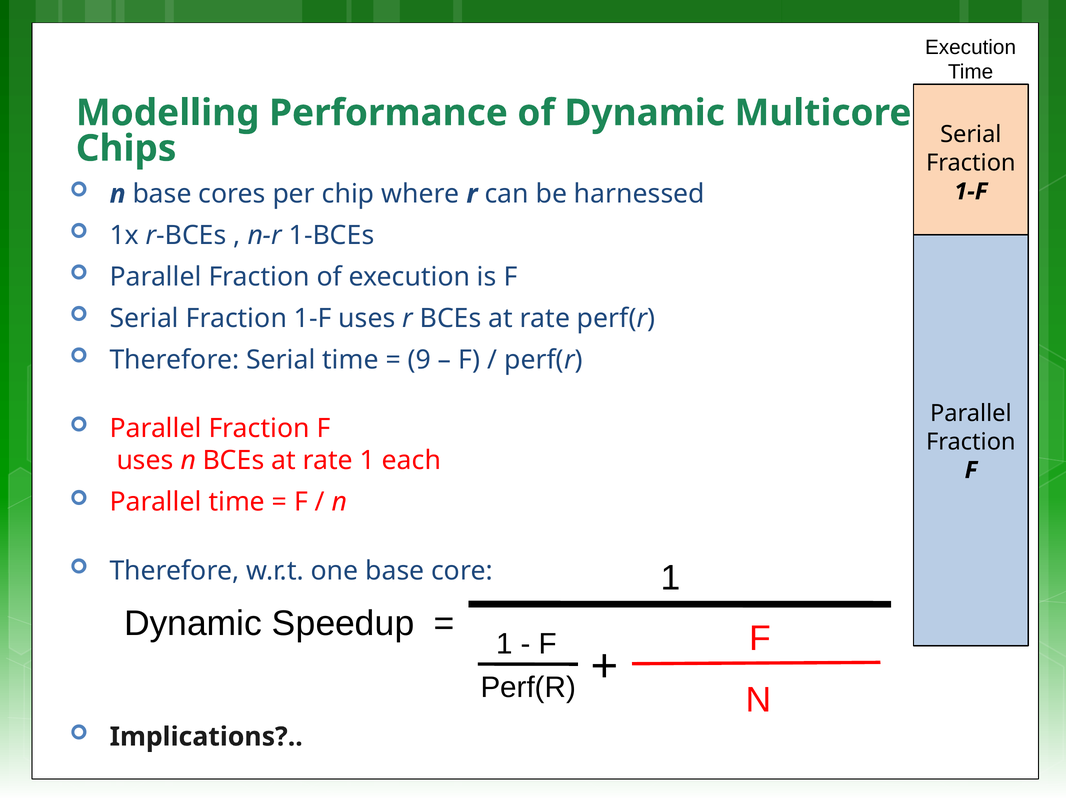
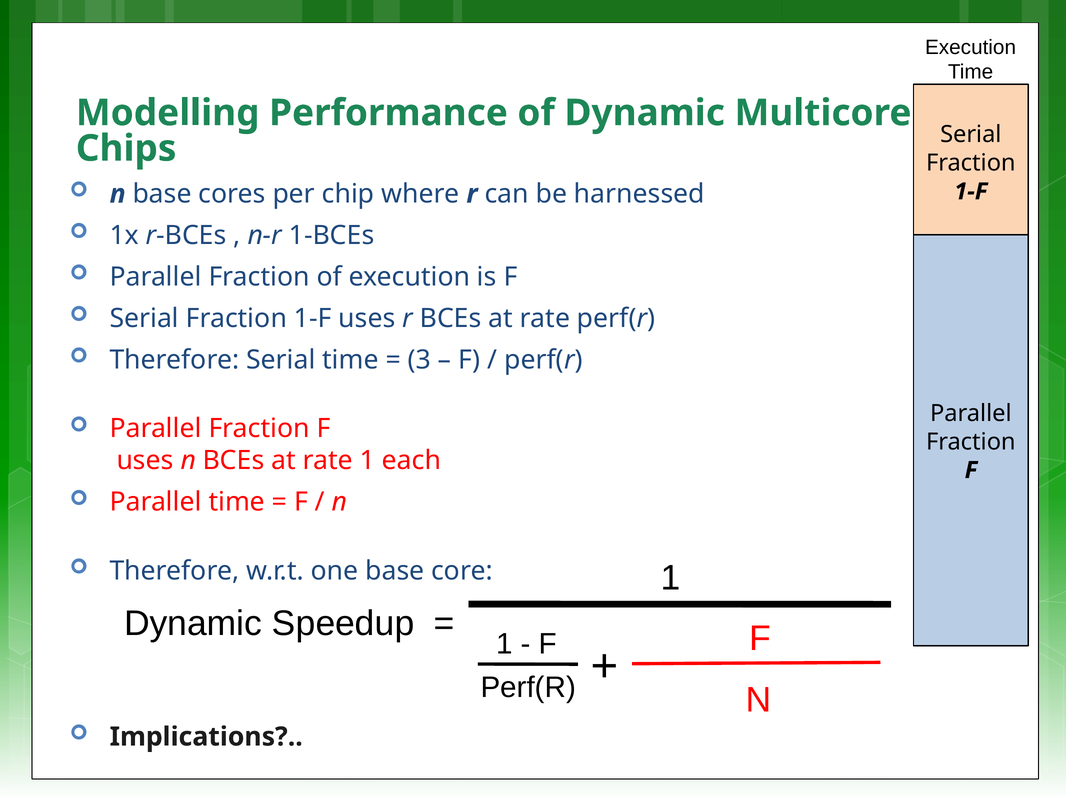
9: 9 -> 3 (419, 360)
